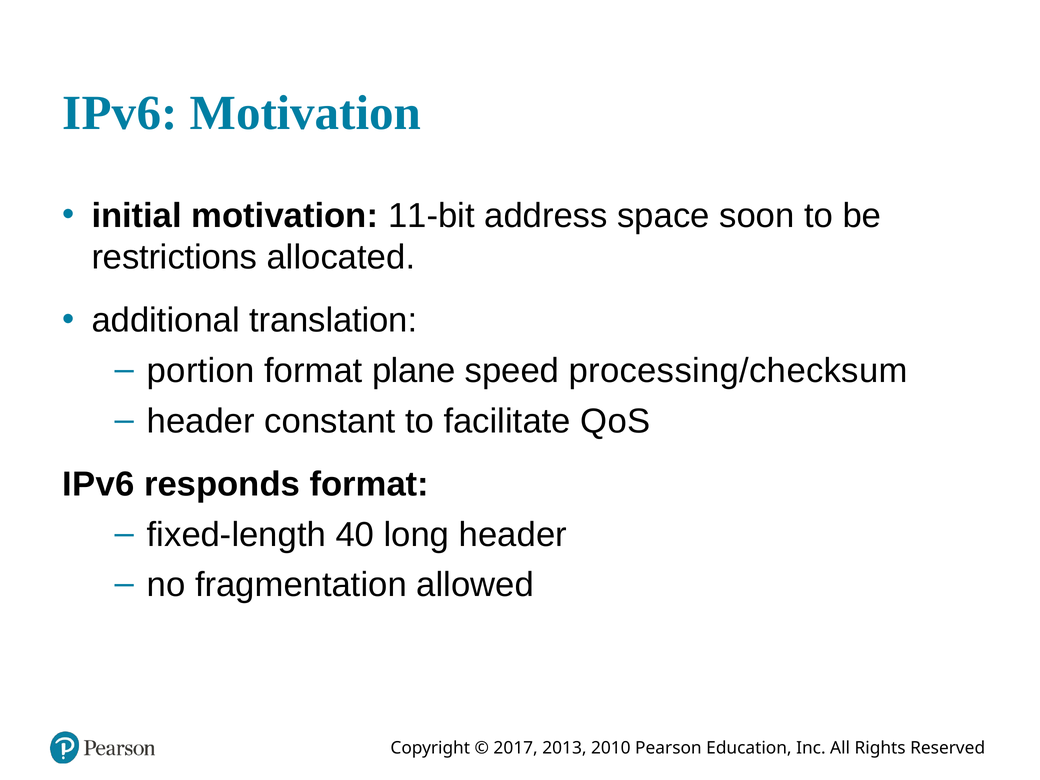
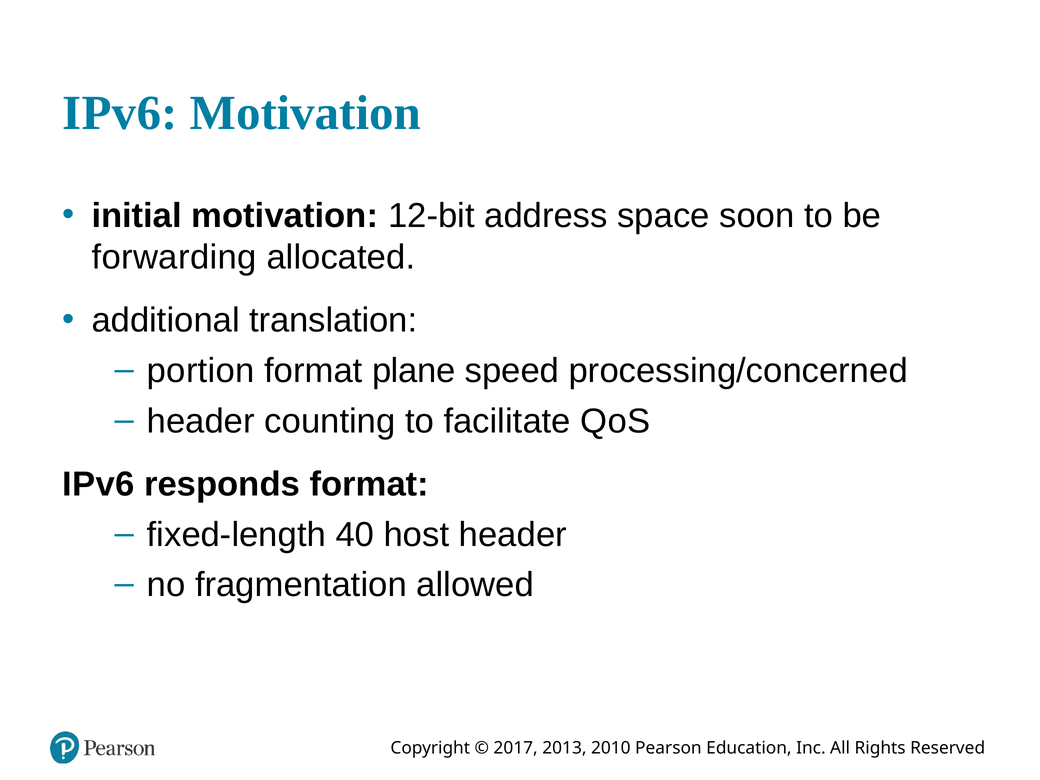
11-bit: 11-bit -> 12-bit (431, 216)
restrictions: restrictions -> forwarding (174, 257)
processing/checksum: processing/checksum -> processing/concerned (738, 371)
constant: constant -> counting (330, 421)
long: long -> host (416, 535)
